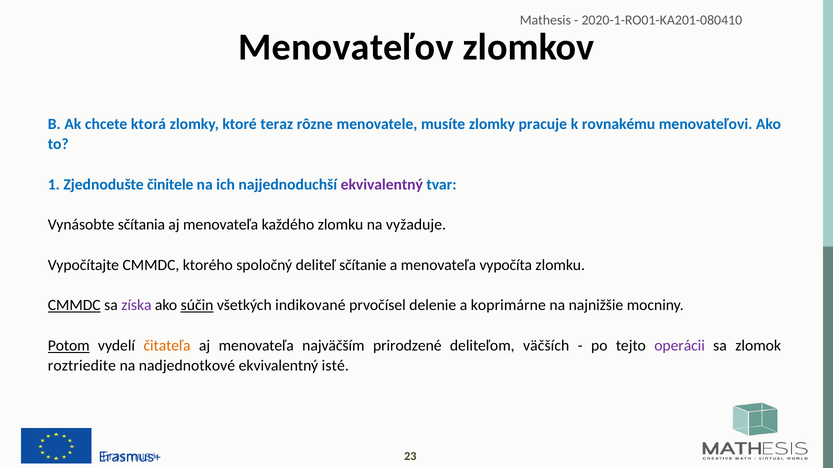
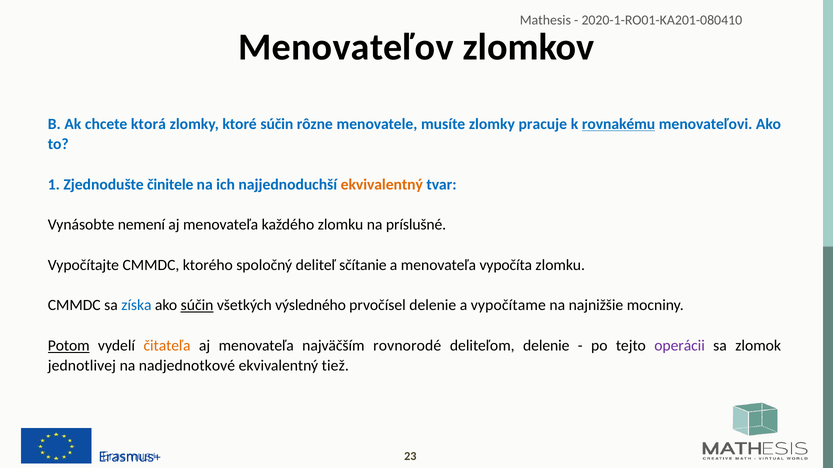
ktoré teraz: teraz -> súčin (277, 124)
rovnakému underline: none -> present (619, 124)
ekvivalentný colour: purple -> orange (382, 185)
sčítania: sčítania -> nemení (141, 225)
vyžaduje: vyžaduje -> príslušné (416, 225)
CMMDC underline: present -> none (74, 306)
získa colour: purple -> blue (136, 306)
indikované: indikované -> výsledného (311, 306)
koprimárne: koprimárne -> vypočítame (508, 306)
prirodzené: prirodzené -> rovnorodé (407, 346)
deliteľom väčších: väčších -> delenie (546, 346)
roztriedite: roztriedite -> jednotlivej (82, 366)
isté: isté -> tiež (335, 366)
